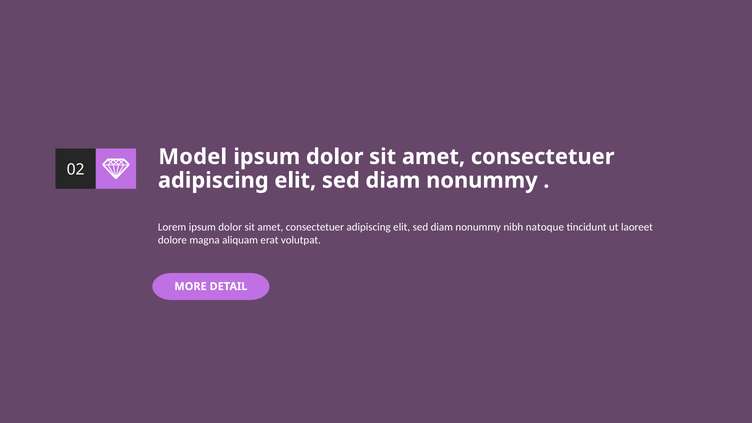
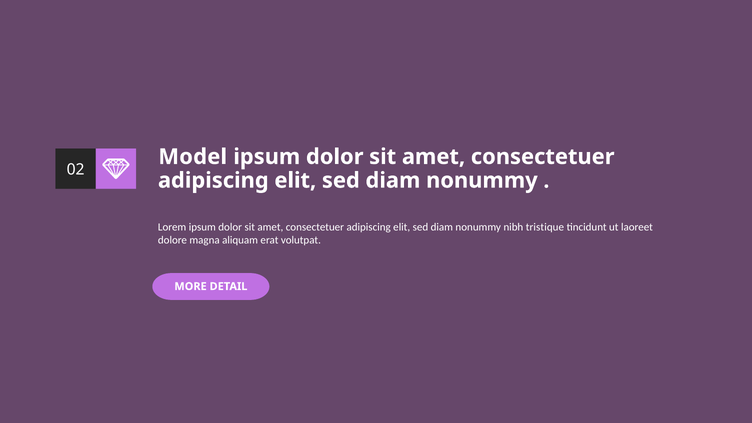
natoque: natoque -> tristique (545, 227)
